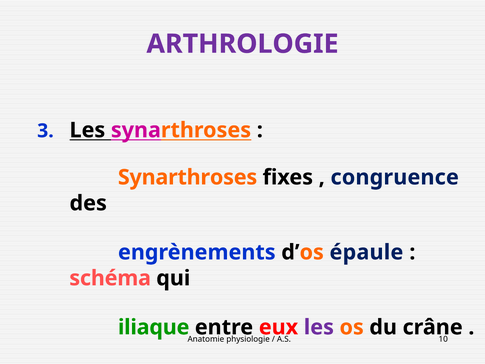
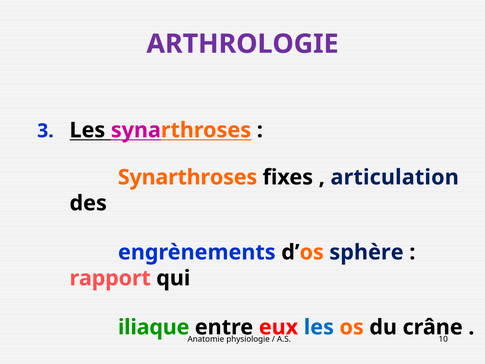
congruence: congruence -> articulation (395, 177)
épaule: épaule -> sphère (366, 252)
schéma: schéma -> rapport (110, 278)
les colour: purple -> blue (319, 327)
